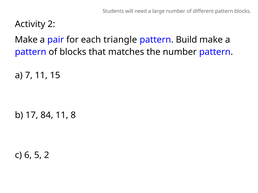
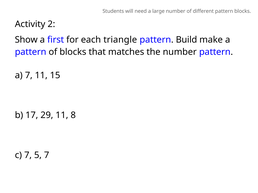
Make: Make -> Show (26, 40)
pair: pair -> first (56, 40)
84: 84 -> 29 (47, 115)
c 6: 6 -> 7 (28, 155)
5 2: 2 -> 7 (47, 155)
